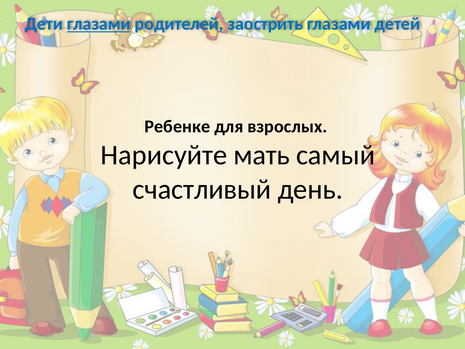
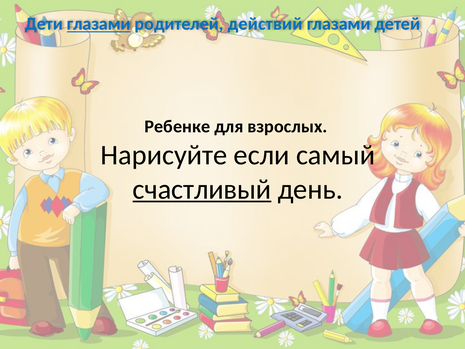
заострить: заострить -> действий (265, 24)
мать: мать -> если (262, 155)
счастливый underline: none -> present (202, 189)
